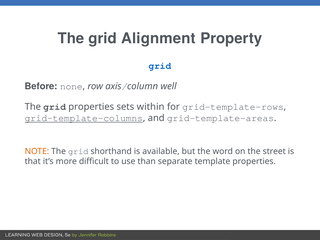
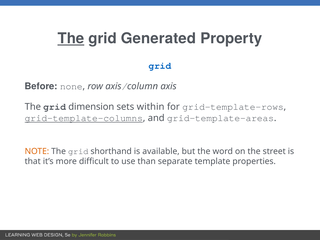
The underline: none -> present (71, 39)
Alignment: Alignment -> Generated (158, 39)
well: well -> axis (169, 86)
grid properties: properties -> dimension (91, 107)
